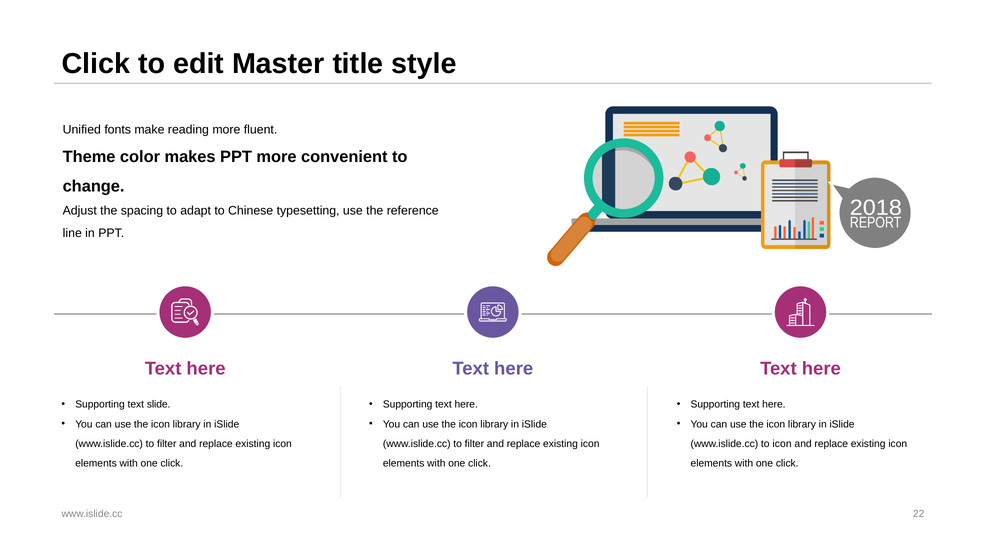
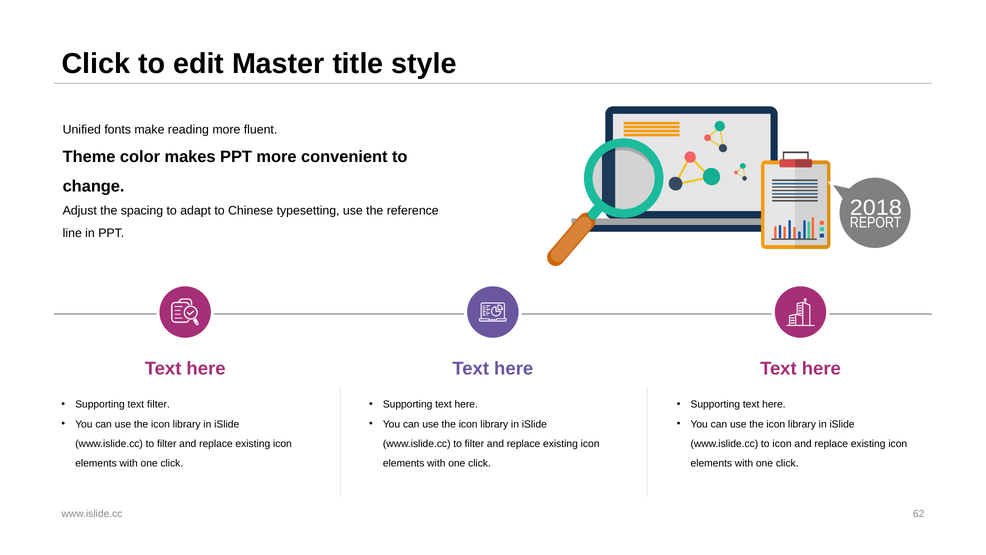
text slide: slide -> filter (159, 404)
22: 22 -> 62 (919, 514)
